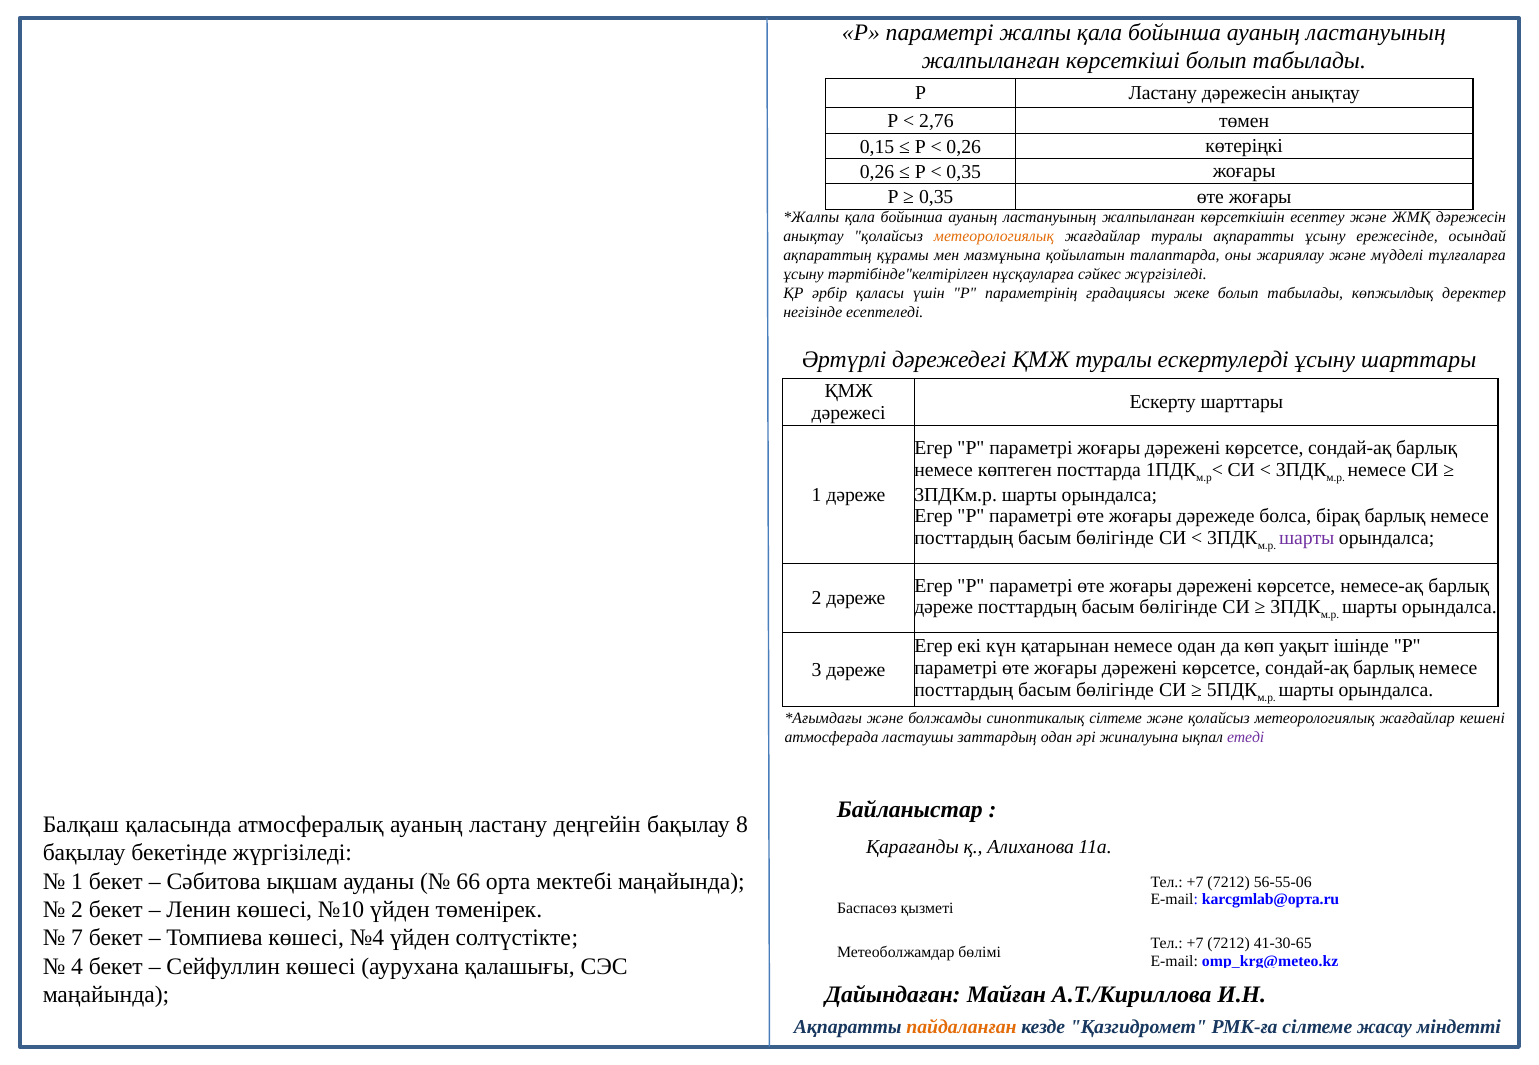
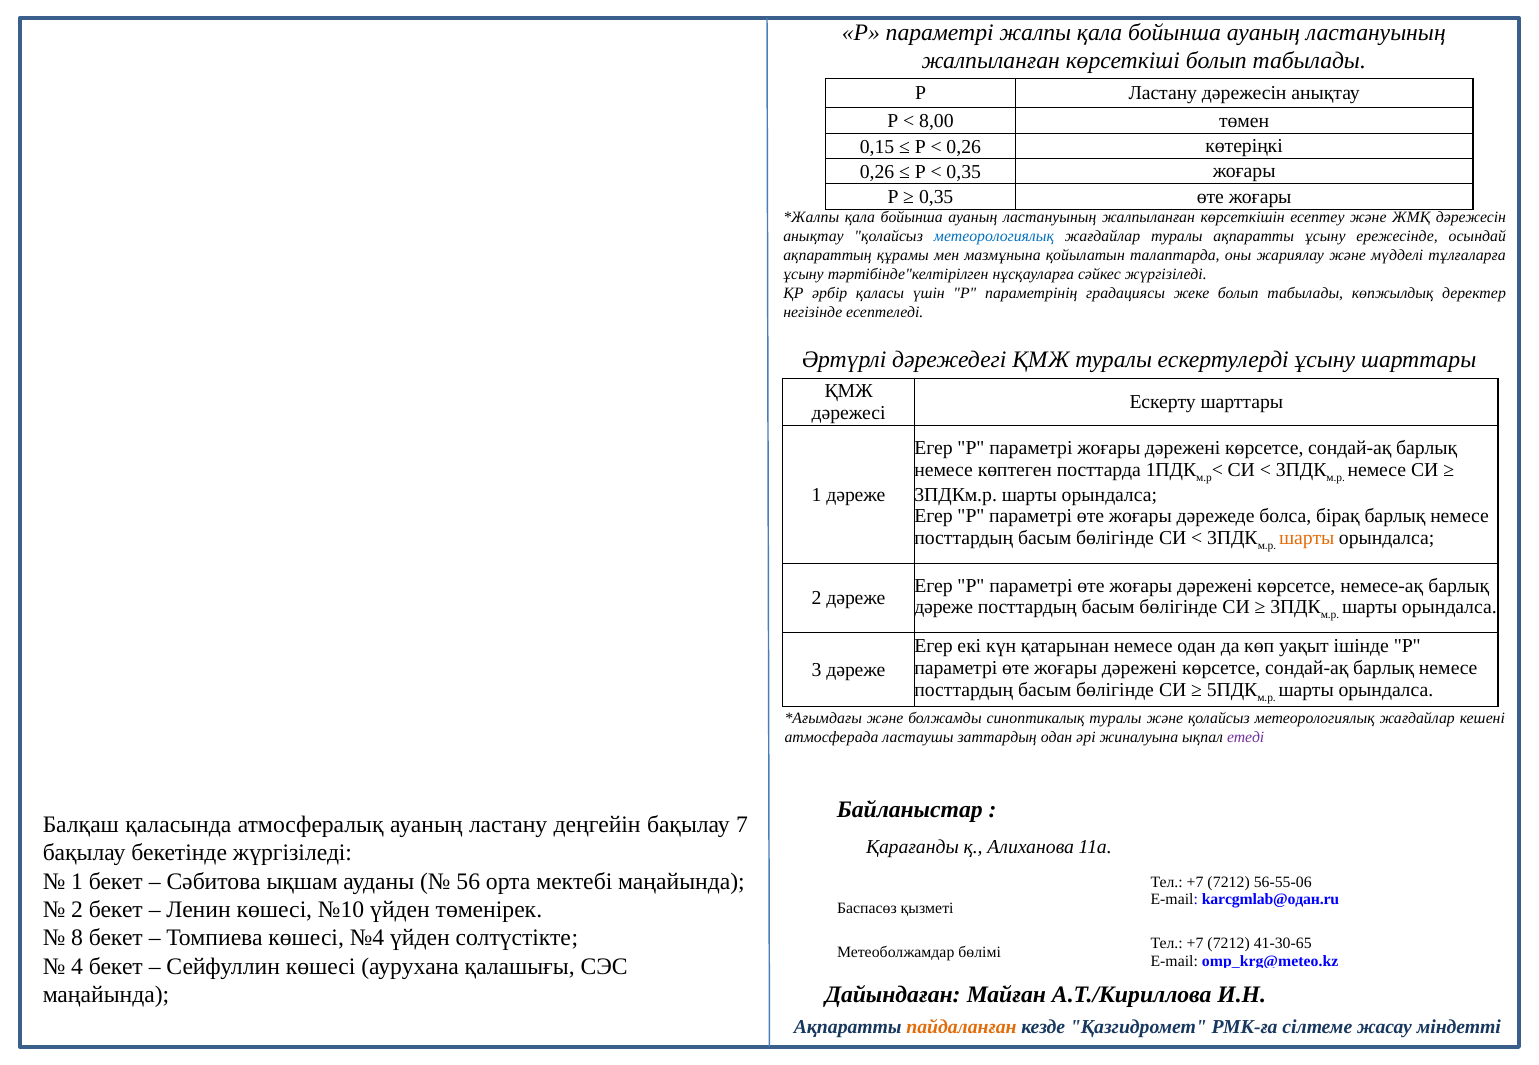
2,76: 2,76 -> 8,00 (936, 121)
метеорологиялық colour: orange -> blue (994, 237)
шарты colour: purple -> orange (1307, 538)
синоптикалық сілтеме: сілтеме -> туралы (1115, 718)
8: 8 -> 7 (742, 825)
66: 66 -> 56 (468, 882)
karcgmlab@орта.ru: karcgmlab@орта.ru -> karcgmlab@одан.ru (1271, 900)
7: 7 -> 8 (77, 939)
